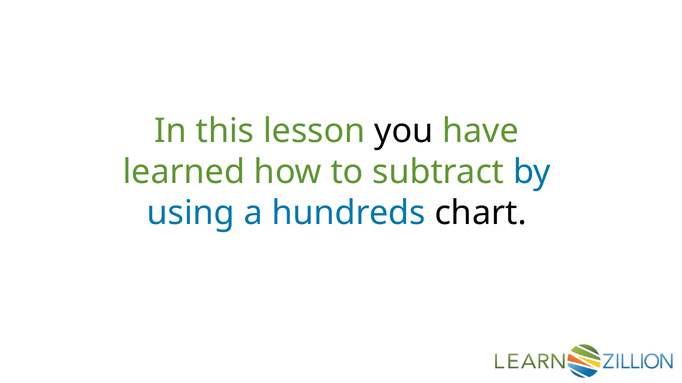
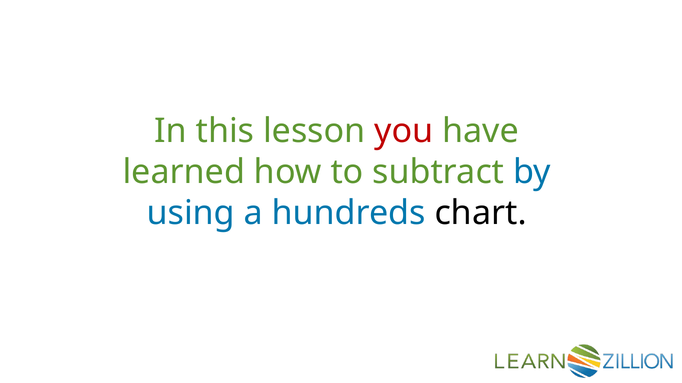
you colour: black -> red (404, 131)
